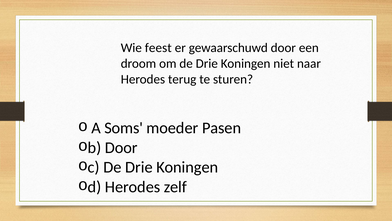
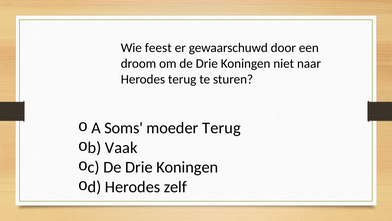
moeder Pasen: Pasen -> Terug (221, 128)
b Door: Door -> Vaak (121, 147)
